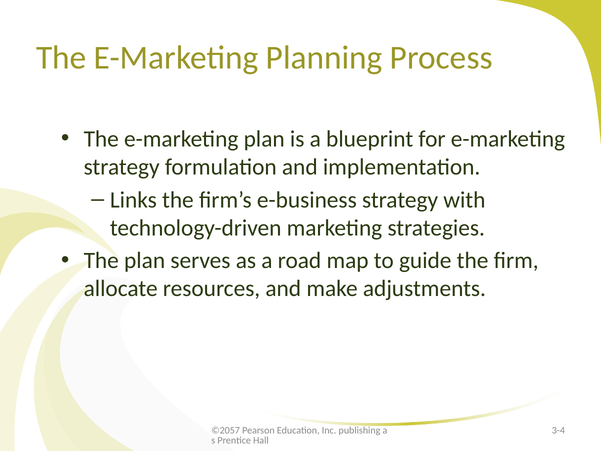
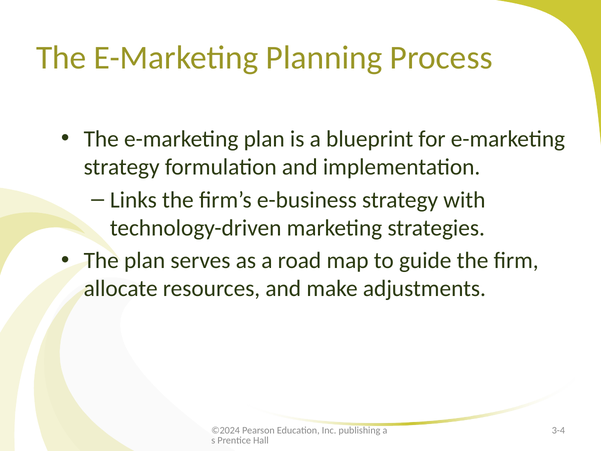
©2057: ©2057 -> ©2024 (226, 430)
